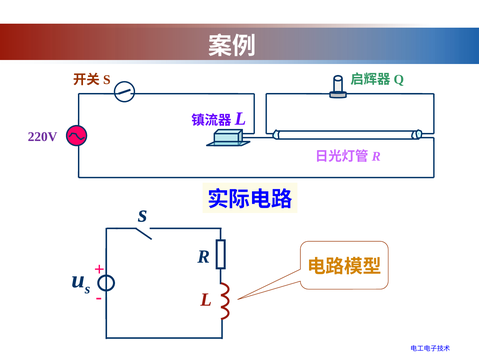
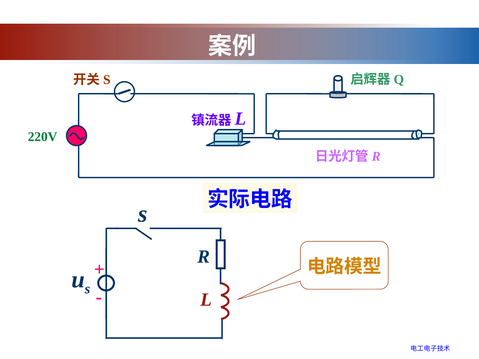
220V colour: purple -> green (43, 137)
